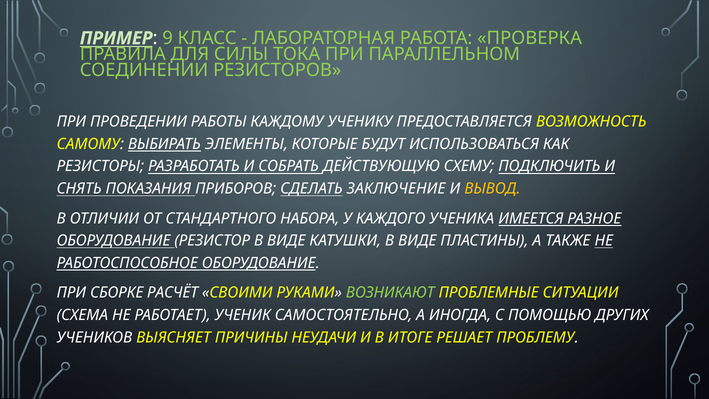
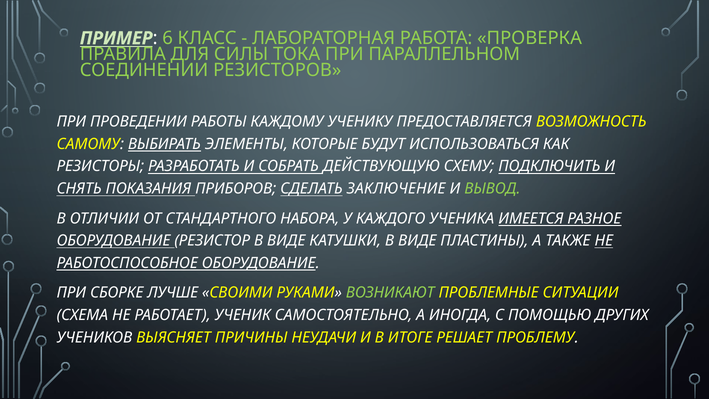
9: 9 -> 6 (168, 38)
ВЫВОД colour: yellow -> light green (492, 189)
РАСЧЁТ: РАСЧЁТ -> ЛУЧШЕ (173, 293)
